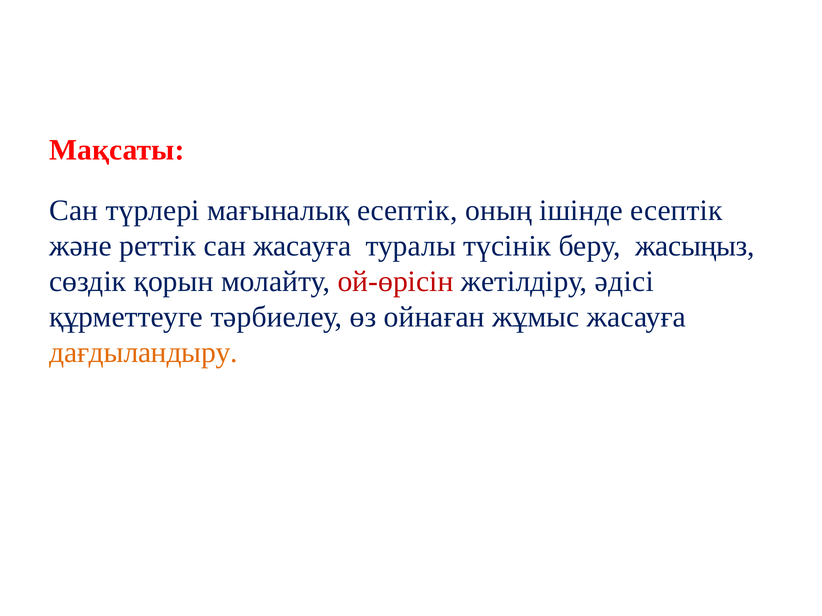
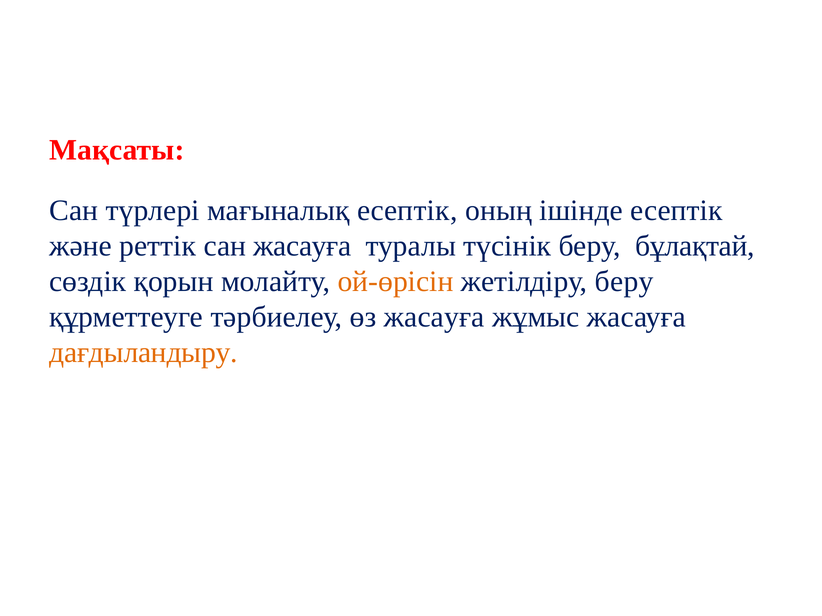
жасыңыз: жасыңыз -> бұлақтай (695, 246)
ой-өрісін colour: red -> orange (396, 282)
жетілдіру әдісі: әдісі -> беру (624, 282)
өз ойнаған: ойнаған -> жасауға (434, 317)
